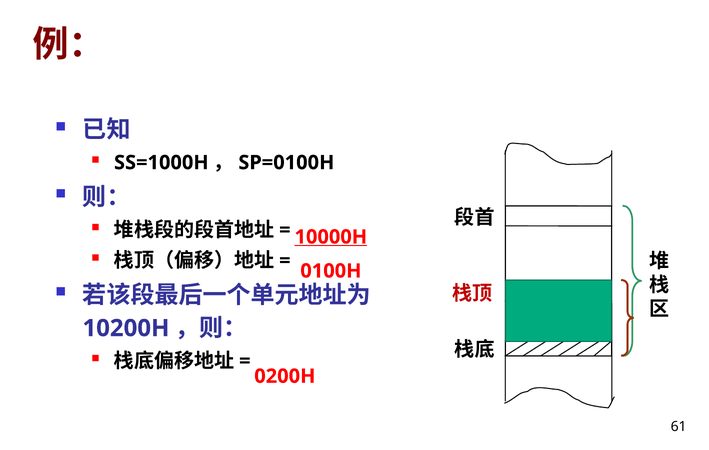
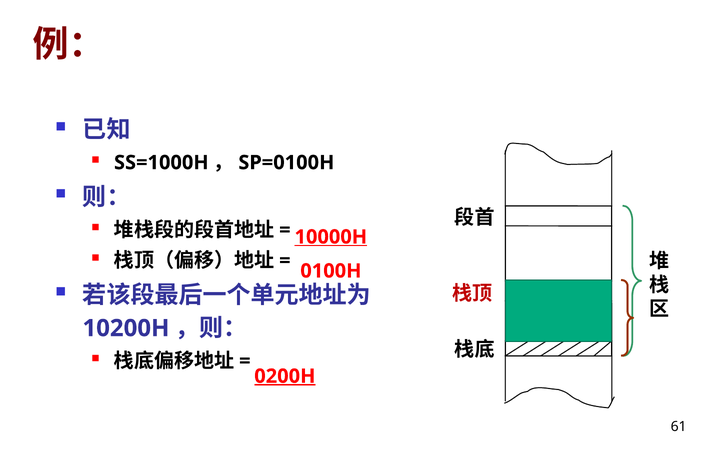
0200H underline: none -> present (285, 376)
